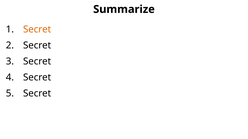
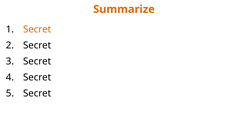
Summarize colour: black -> orange (124, 9)
